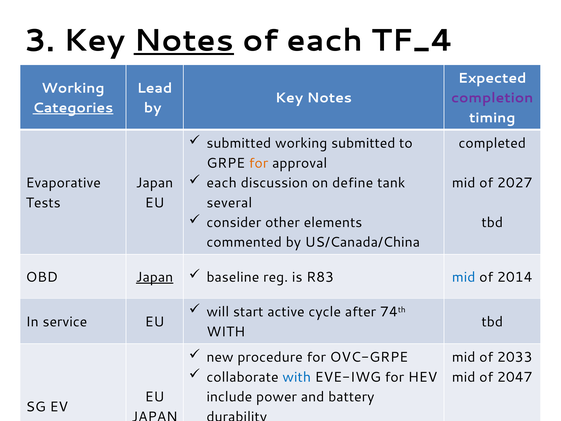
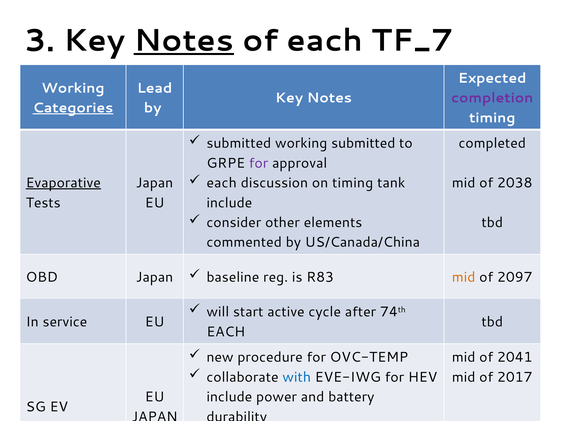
TF_4: TF_4 -> TF_7 (412, 41)
for colour: orange -> purple (259, 163)
on define: define -> timing (353, 183)
Evaporative underline: none -> present (63, 183)
2027: 2027 -> 2038 (515, 183)
several: several -> include (229, 203)
Japan underline: present -> none (155, 277)
mid colour: blue -> orange (464, 277)
2014: 2014 -> 2097 (515, 277)
WITH: WITH -> EACH (226, 332)
OVC-GRPE: OVC-GRPE -> OVC-TEMP (369, 357)
2033: 2033 -> 2041 (515, 357)
2047: 2047 -> 2017 (515, 377)
